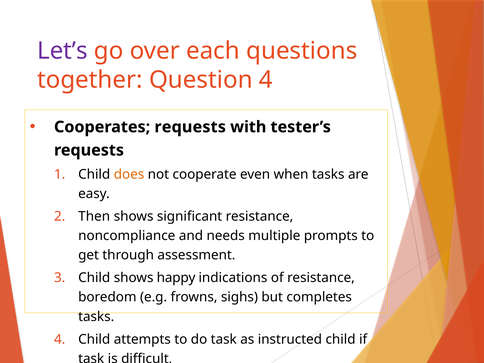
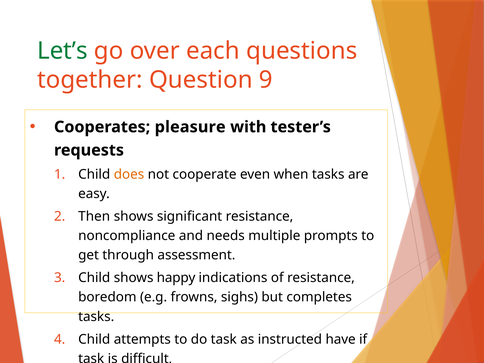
Let’s colour: purple -> green (62, 51)
Question 4: 4 -> 9 (266, 80)
Cooperates requests: requests -> pleasure (190, 127)
instructed child: child -> have (341, 339)
